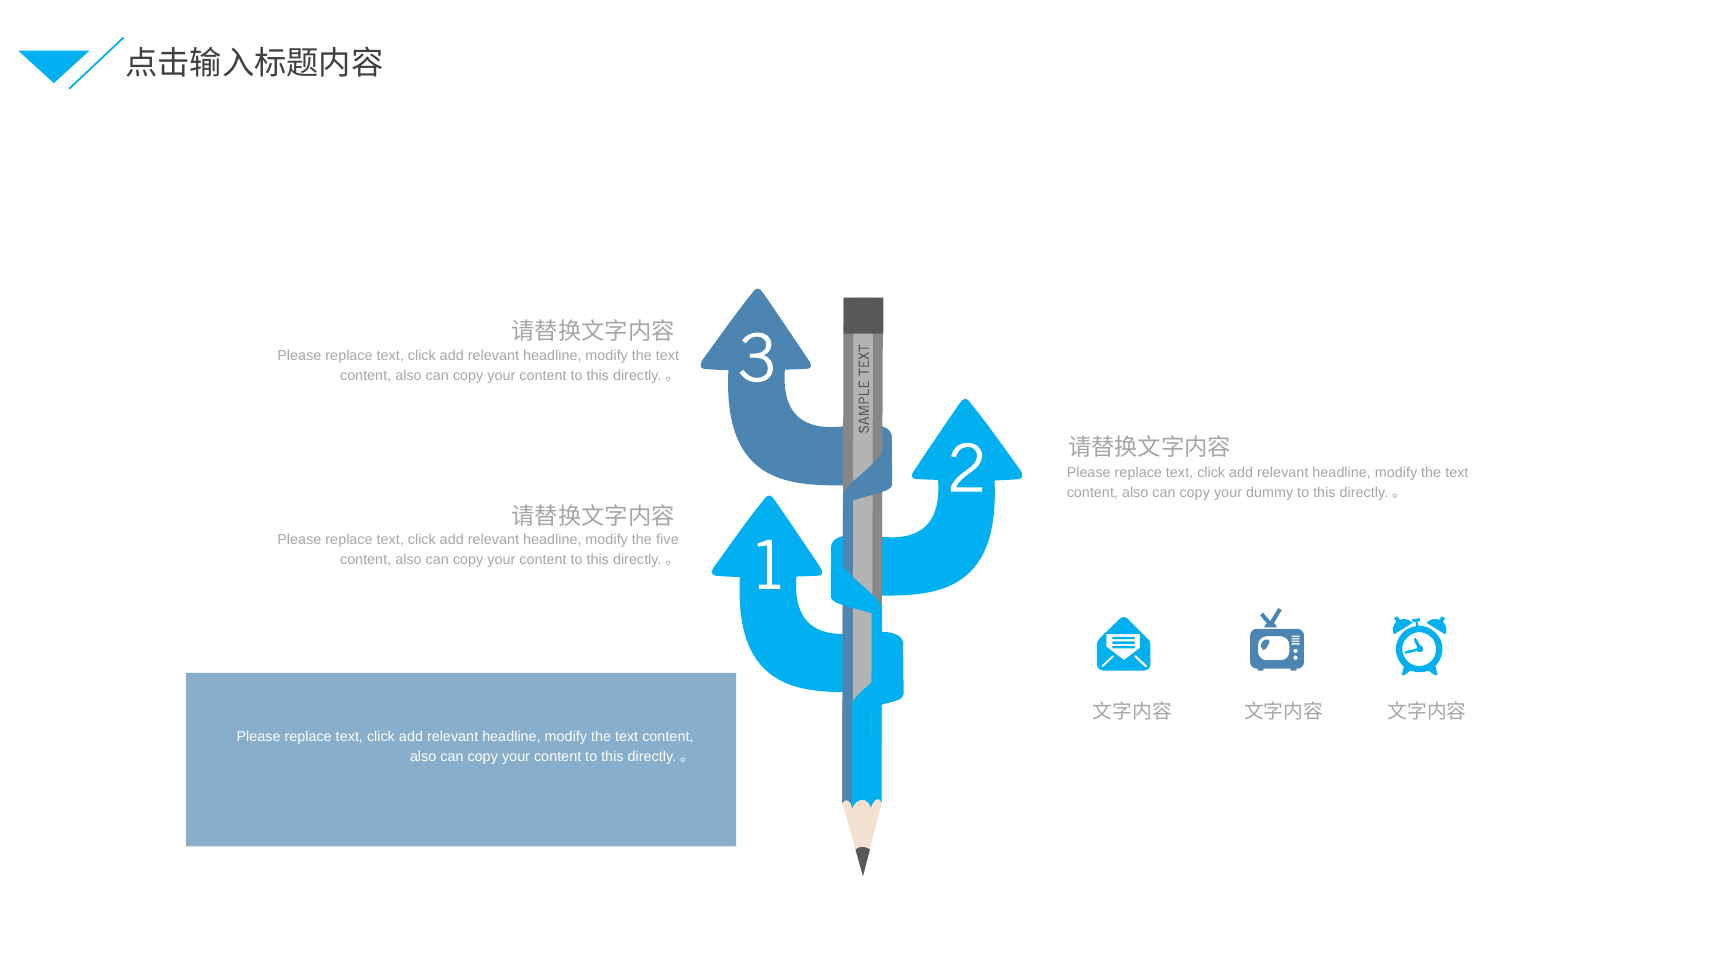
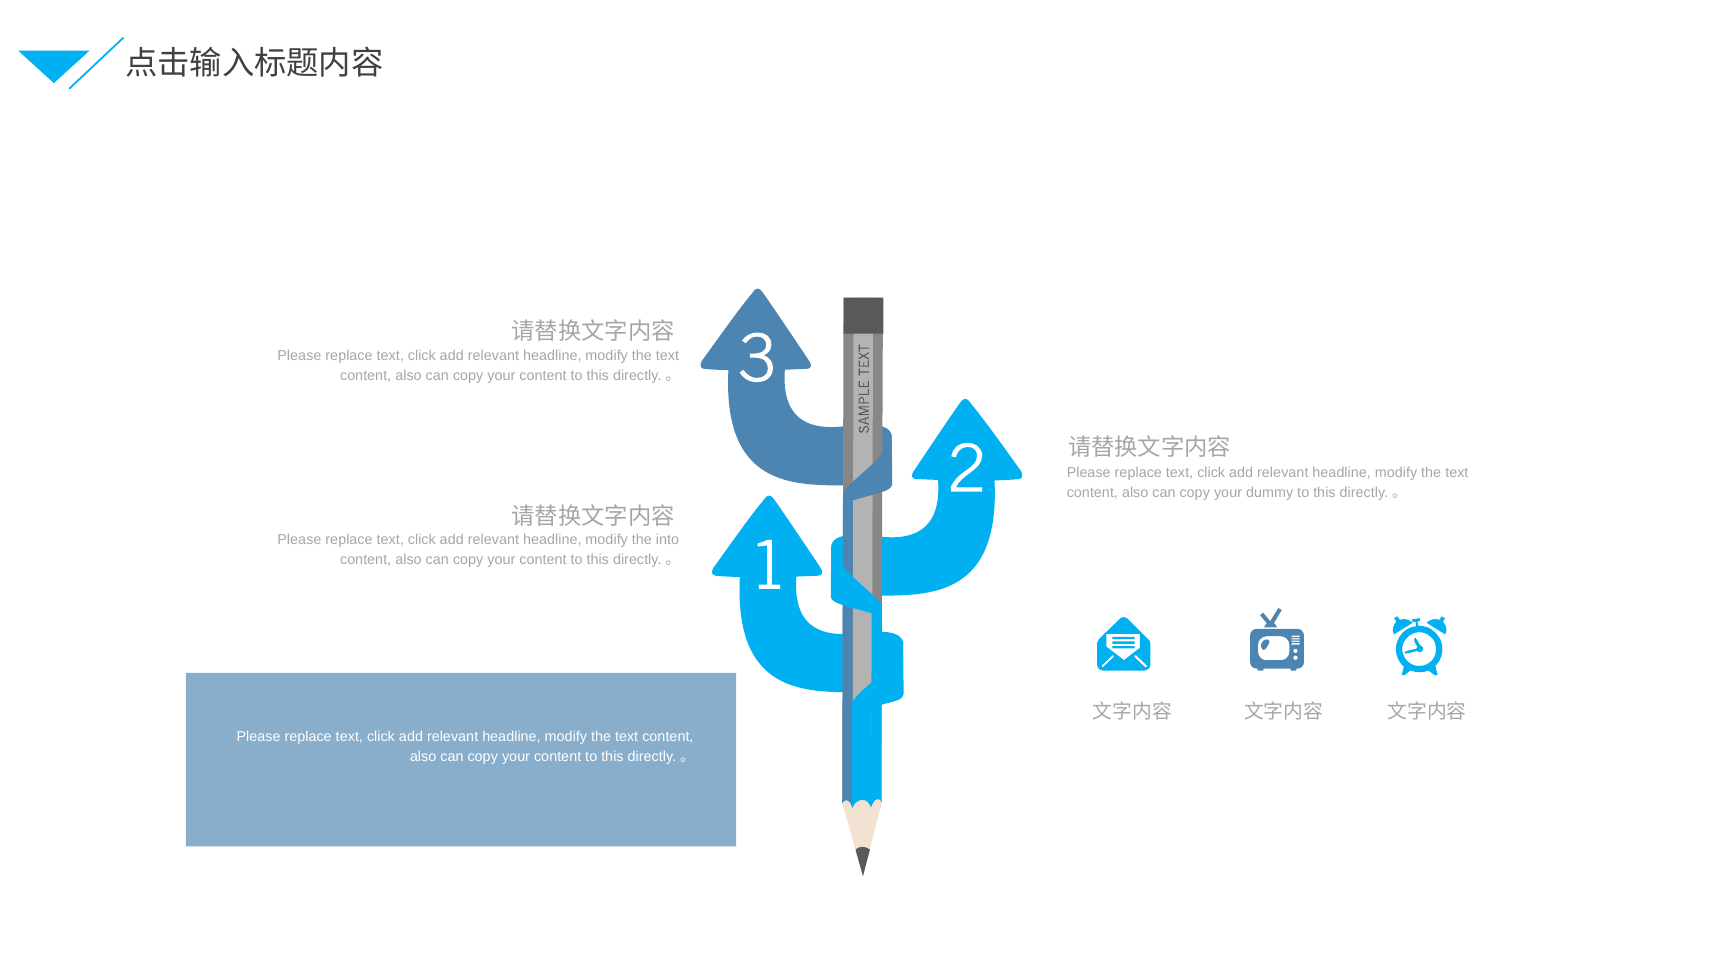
five: five -> into (667, 540)
